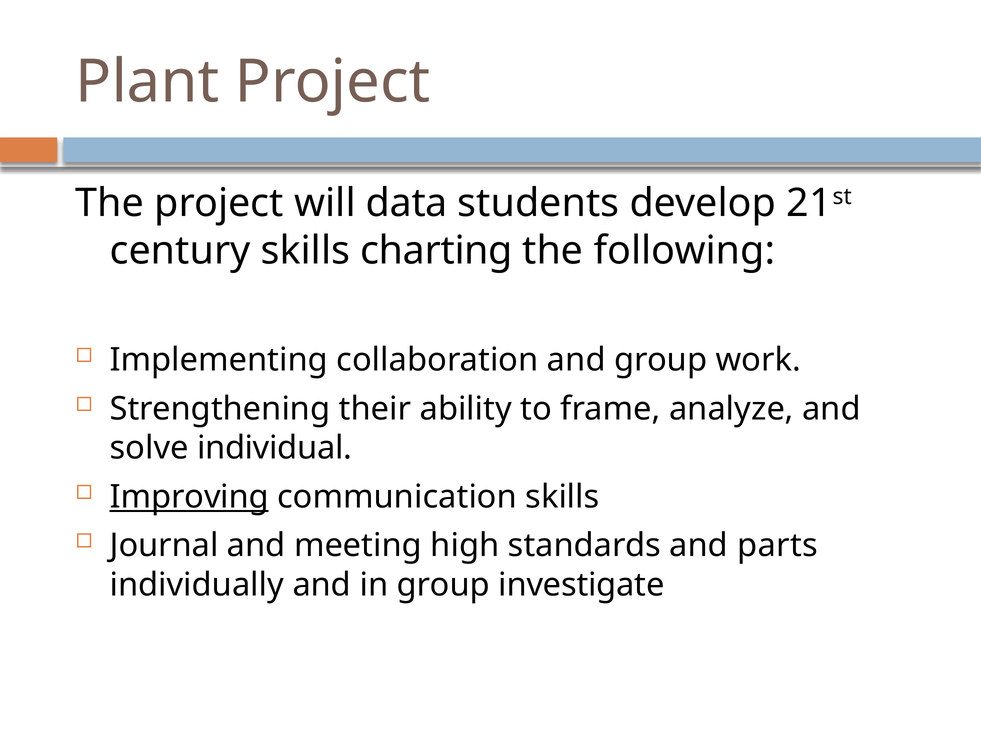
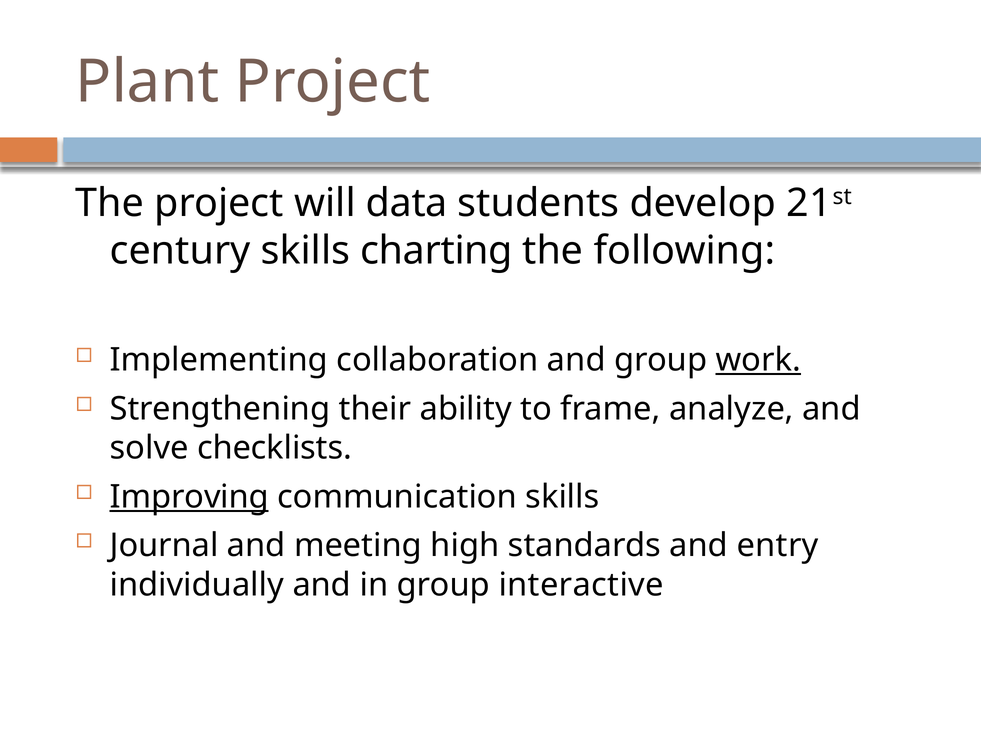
work underline: none -> present (758, 360)
individual: individual -> checklists (274, 448)
parts: parts -> entry (778, 545)
investigate: investigate -> interactive (581, 585)
